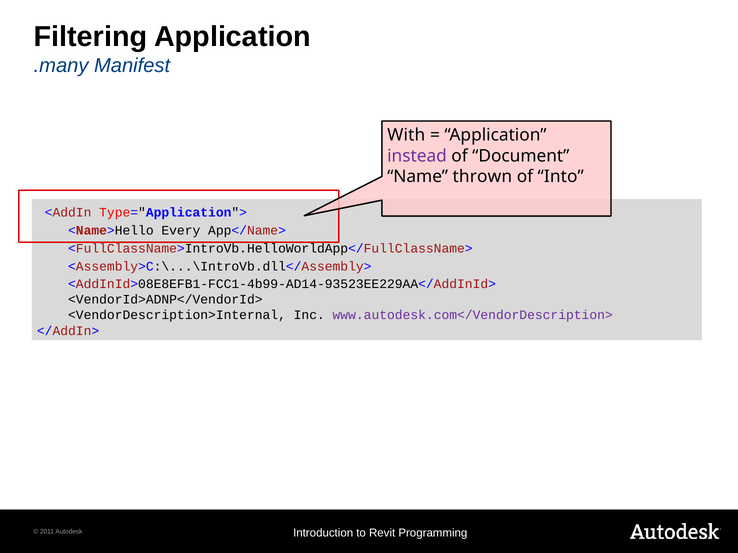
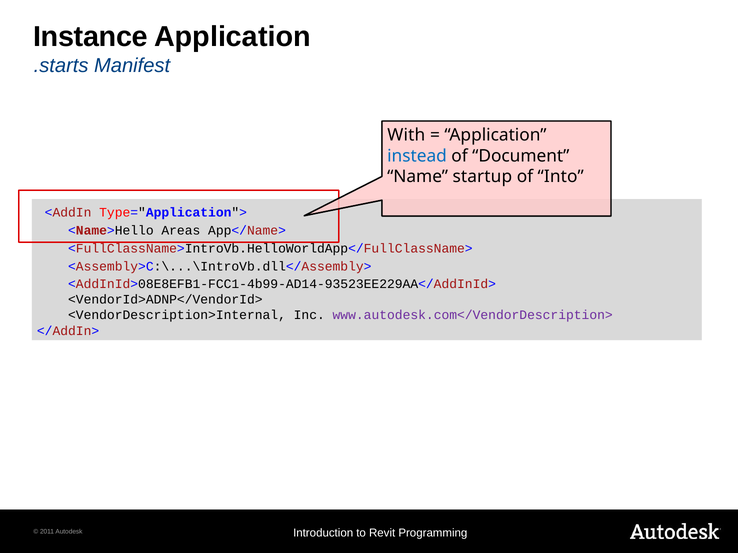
Filtering: Filtering -> Instance (91, 37)
.many: .many -> .starts (61, 66)
instead colour: purple -> blue (417, 156)
thrown: thrown -> startup (482, 177)
Every: Every -> Areas (181, 231)
